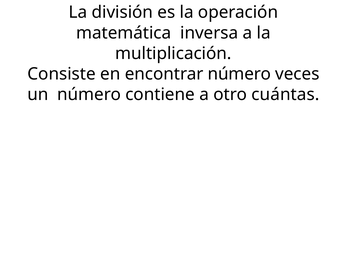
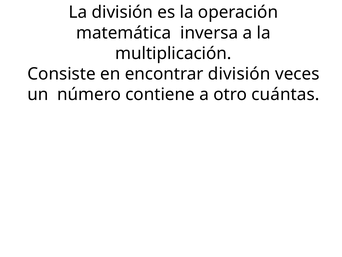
encontrar número: número -> división (239, 74)
